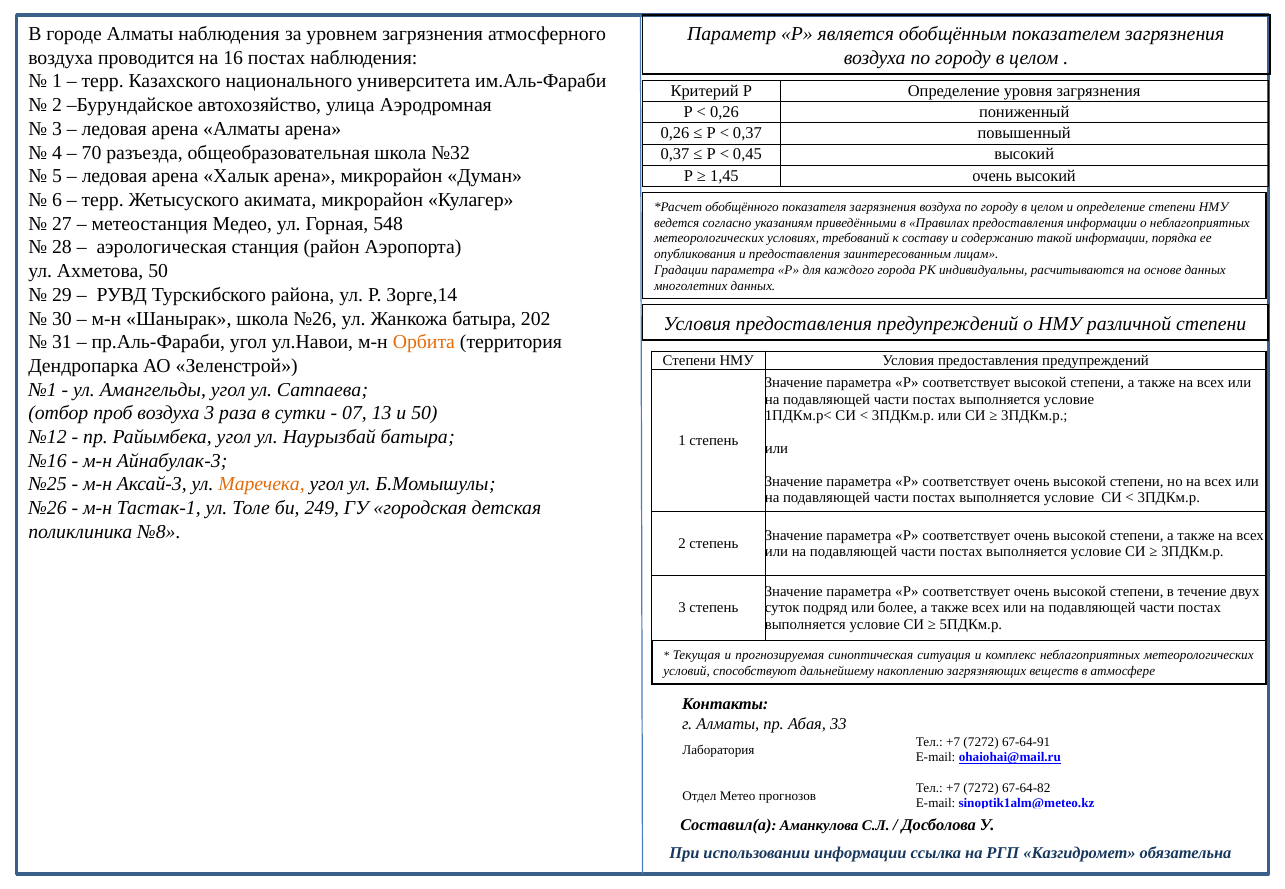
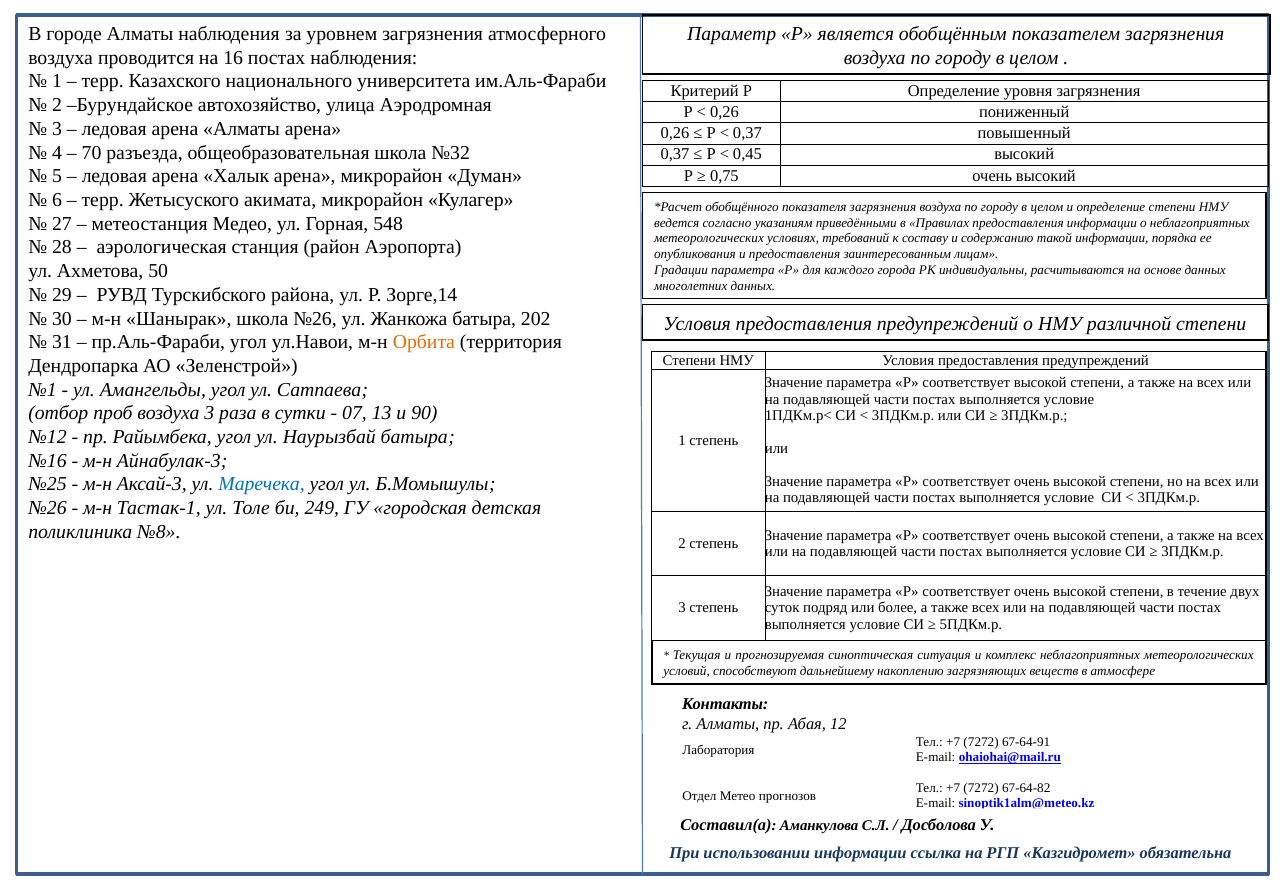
1,45: 1,45 -> 0,75 (724, 176)
и 50: 50 -> 90 (424, 414)
Маречека colour: orange -> blue (262, 485)
33: 33 -> 12 (838, 724)
